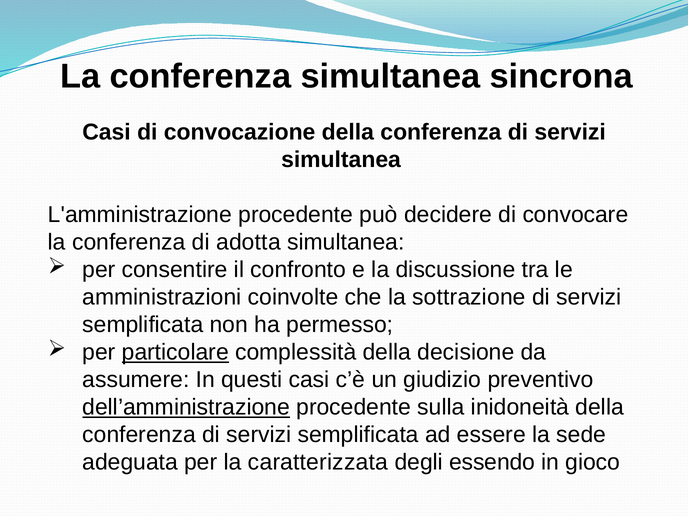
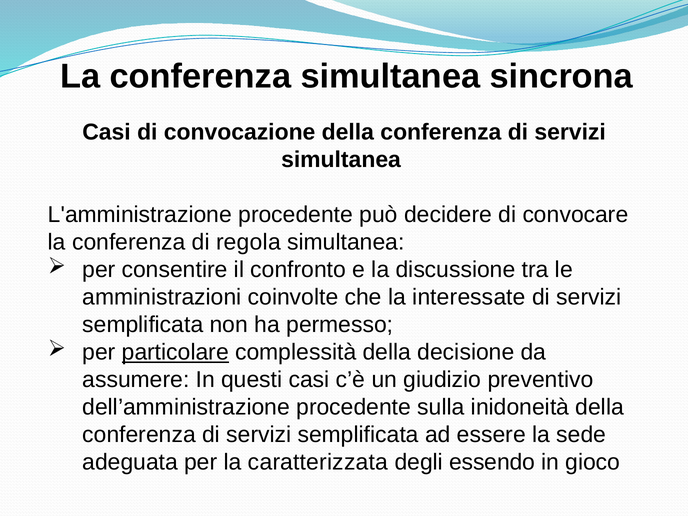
adotta: adotta -> regola (248, 242)
sottrazione: sottrazione -> interessate (469, 297)
dell’amministrazione underline: present -> none (186, 407)
